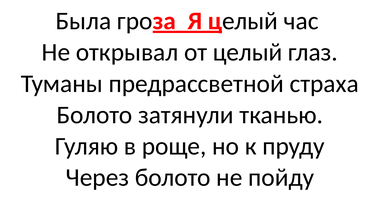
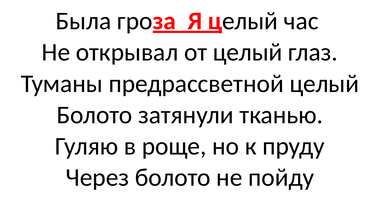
предрассветной страха: страха -> целый (324, 84)
